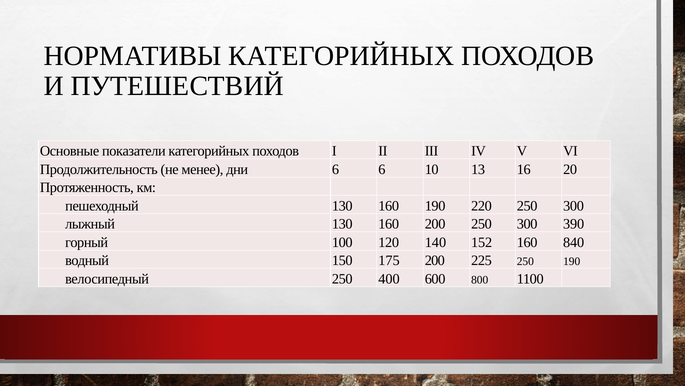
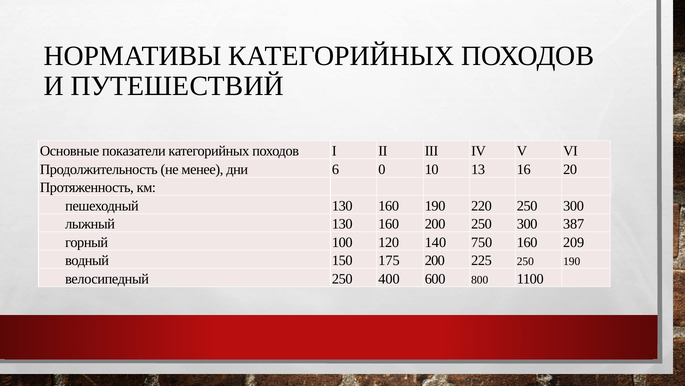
6 6: 6 -> 0 (382, 169)
390: 390 -> 387 (574, 224)
152: 152 -> 750 (482, 242)
840: 840 -> 209 (574, 242)
